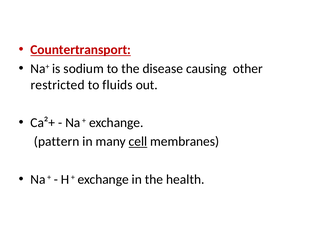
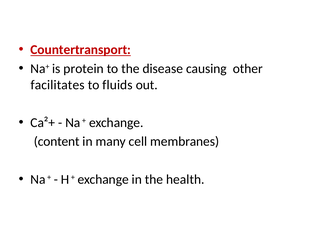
sodium: sodium -> protein (84, 69)
restricted: restricted -> facilitates (58, 85)
pattern: pattern -> content (57, 142)
cell underline: present -> none (138, 142)
